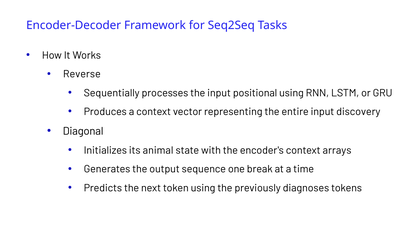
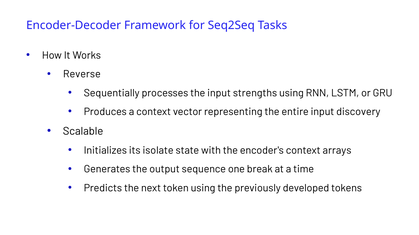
positional: positional -> strengths (255, 93)
Diagonal: Diagonal -> Scalable (83, 132)
animal: animal -> isolate (158, 151)
diagnoses: diagnoses -> developed (306, 189)
